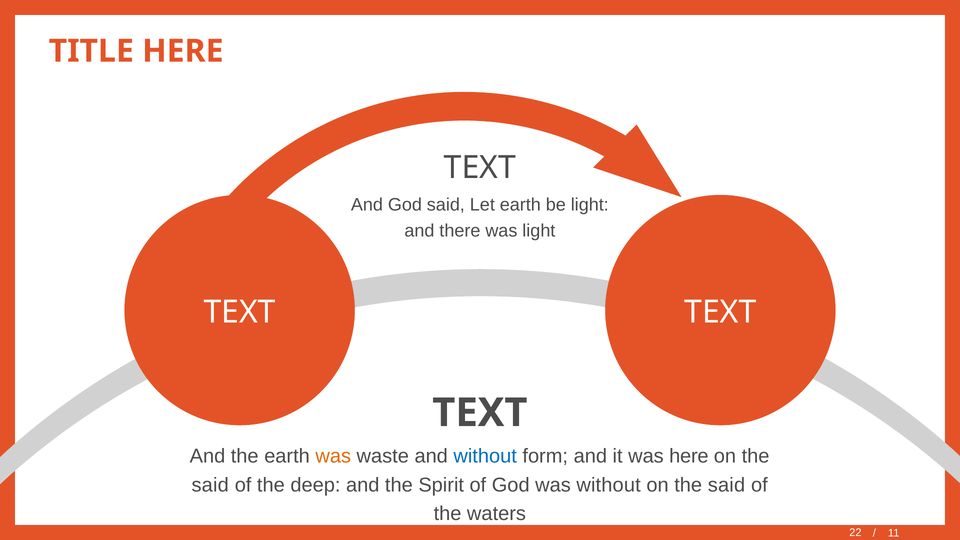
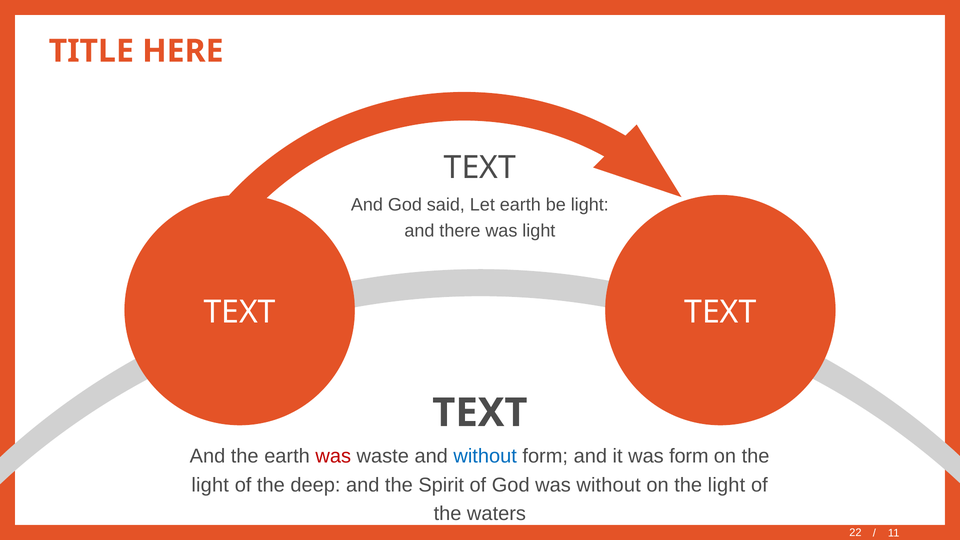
was colour: orange -> red (333, 456)
was here: here -> form (689, 456)
said: said -> light (210, 485)
said: said -> light (726, 485)
